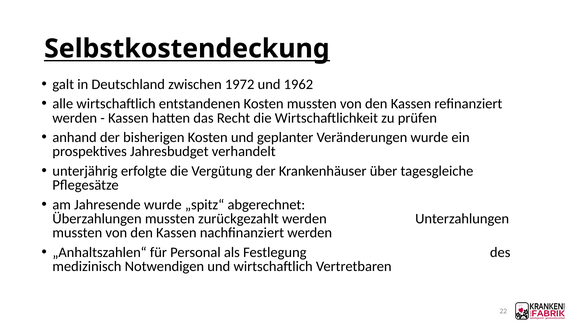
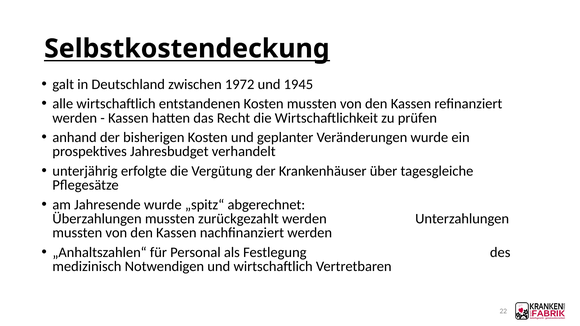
1962: 1962 -> 1945 (298, 84)
